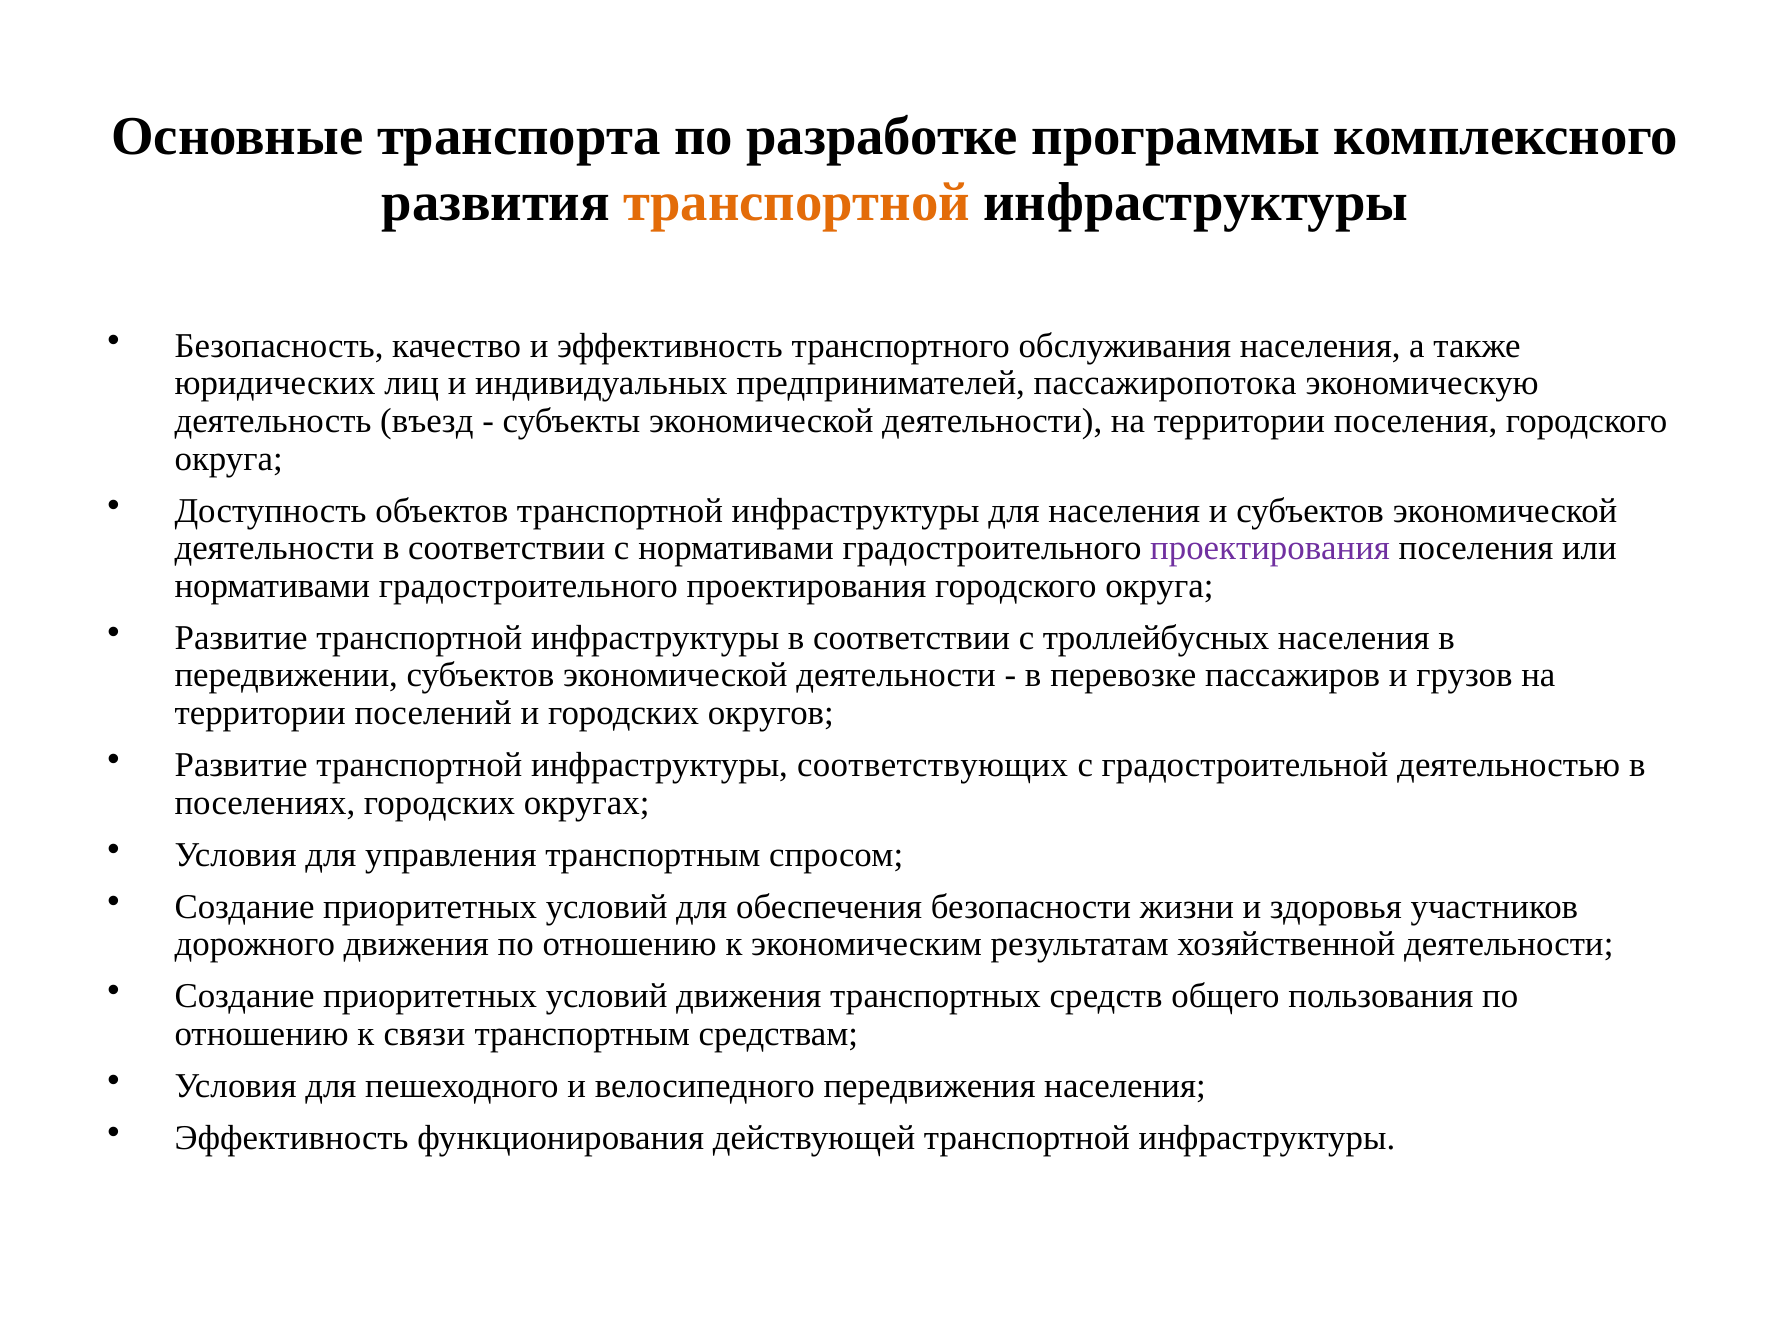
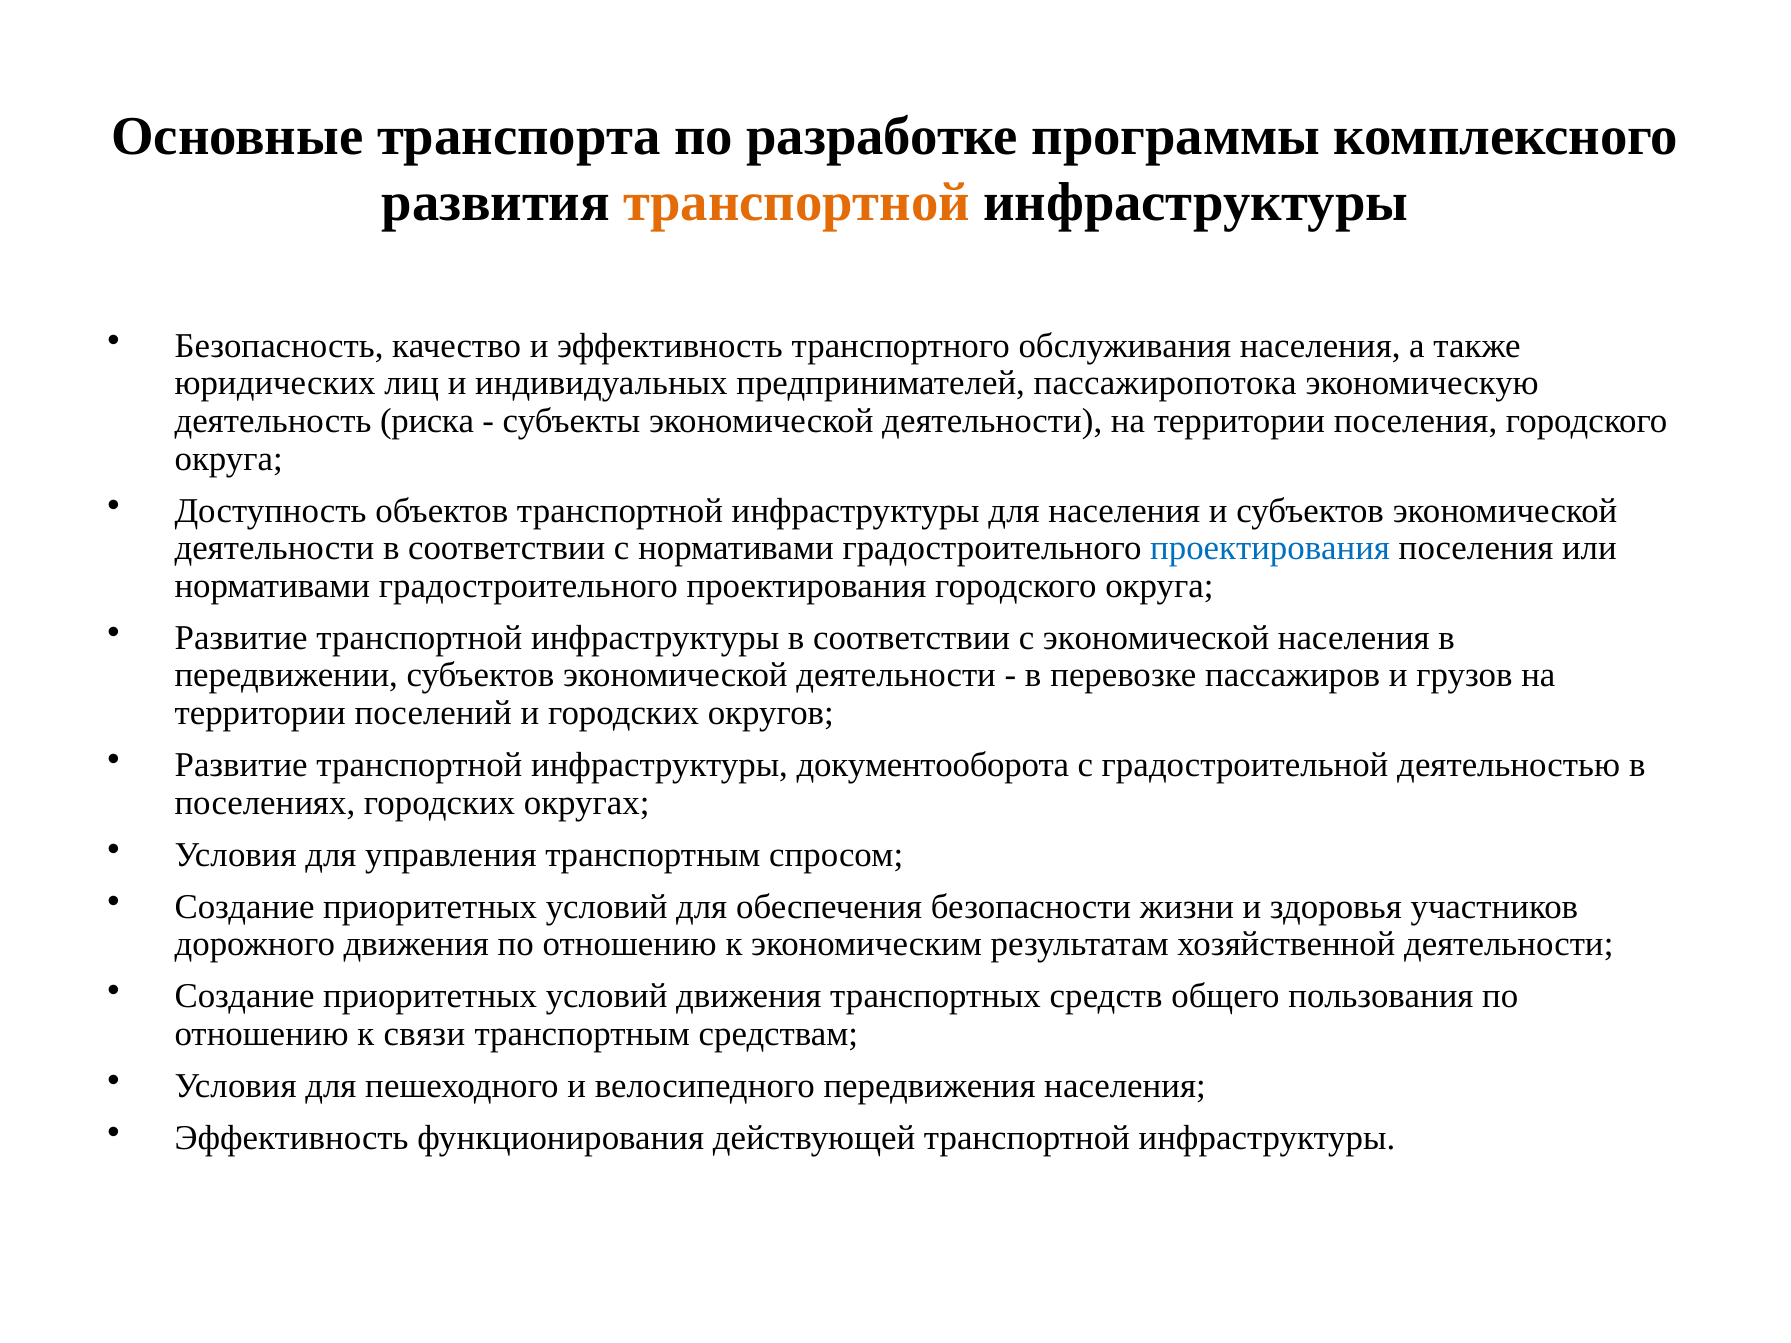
въезд: въезд -> риска (427, 421)
проектирования colour: purple -> blue (1270, 548)
с троллейбусных: троллейбусных -> экономической (1156, 638)
соответствующих: соответствующих -> документооборота (933, 765)
